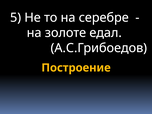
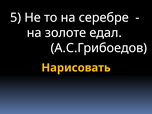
Построение: Построение -> Нарисовать (76, 68)
